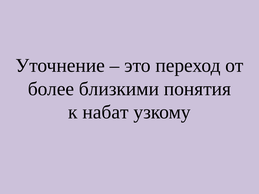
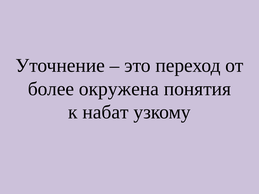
близкими: близкими -> окружена (119, 89)
